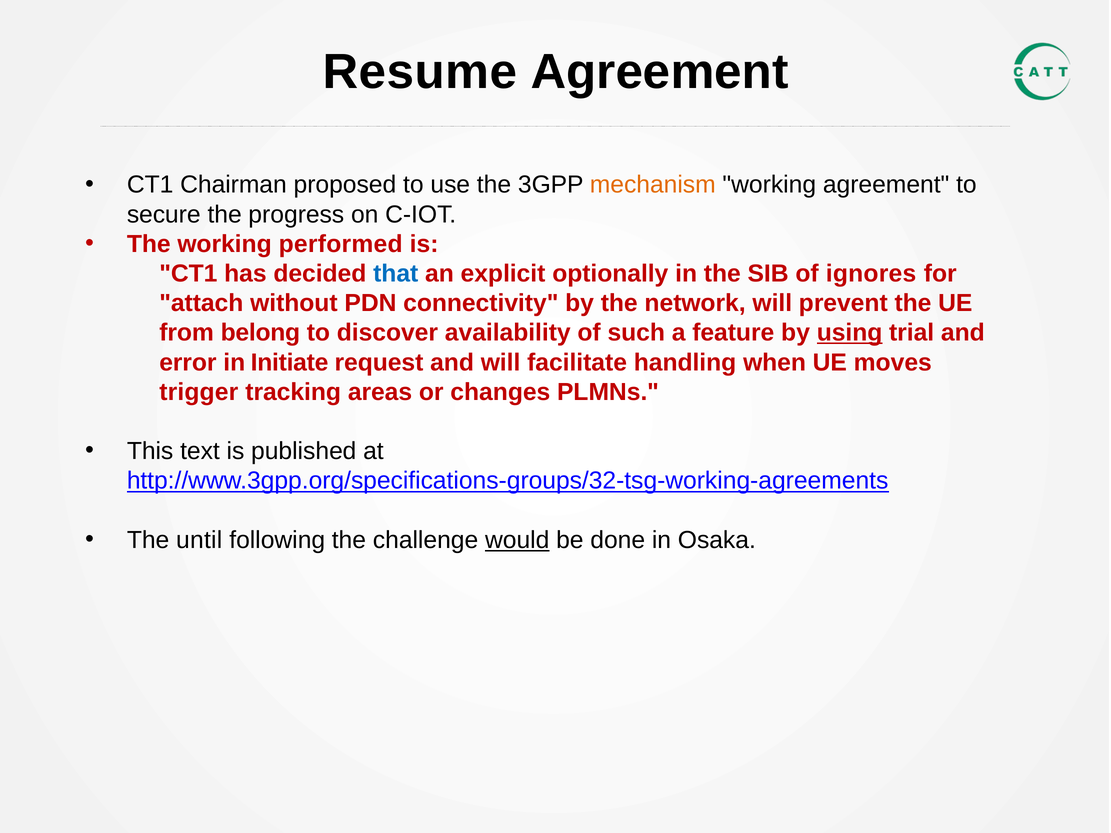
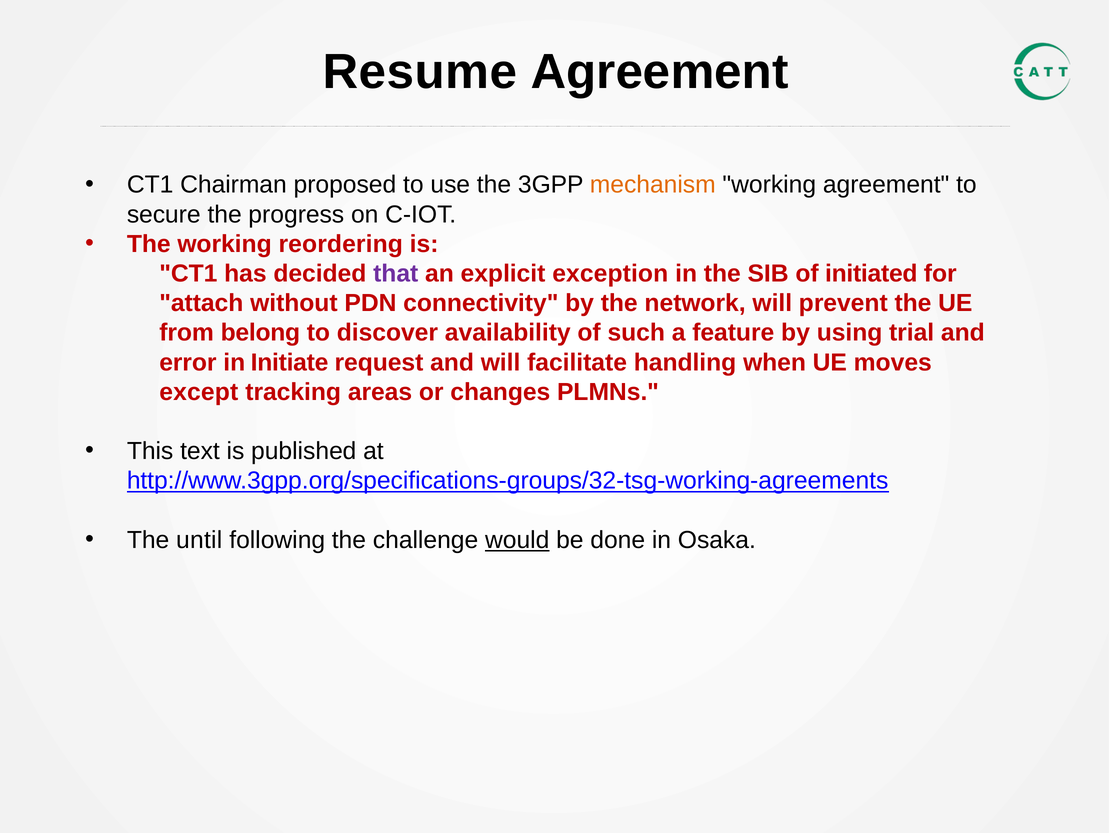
performed: performed -> reordering (341, 244)
that colour: blue -> purple (396, 274)
optionally: optionally -> exception (610, 274)
ignores: ignores -> initiated (871, 274)
using underline: present -> none (850, 333)
trigger: trigger -> except (199, 392)
